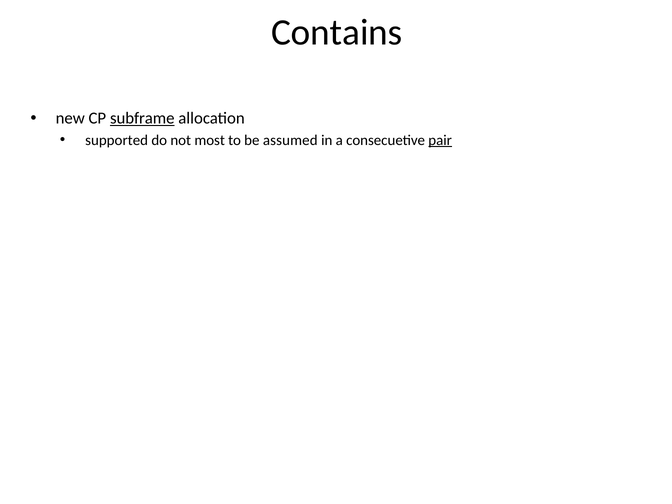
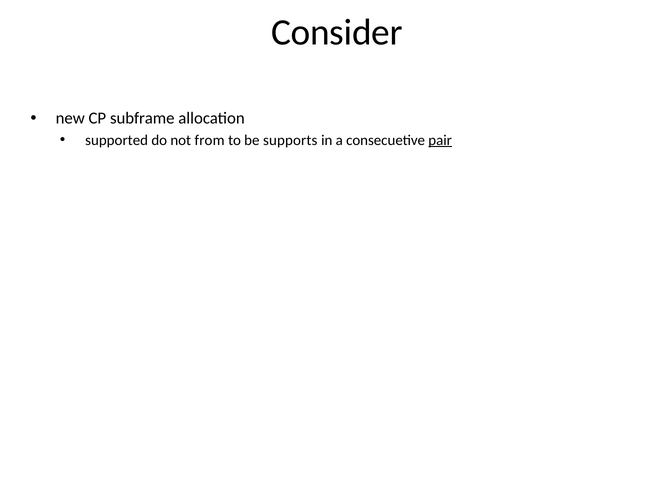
Contains: Contains -> Consider (337, 32)
subframe underline: present -> none (142, 118)
most: most -> from (210, 140)
assumed: assumed -> supports (290, 140)
